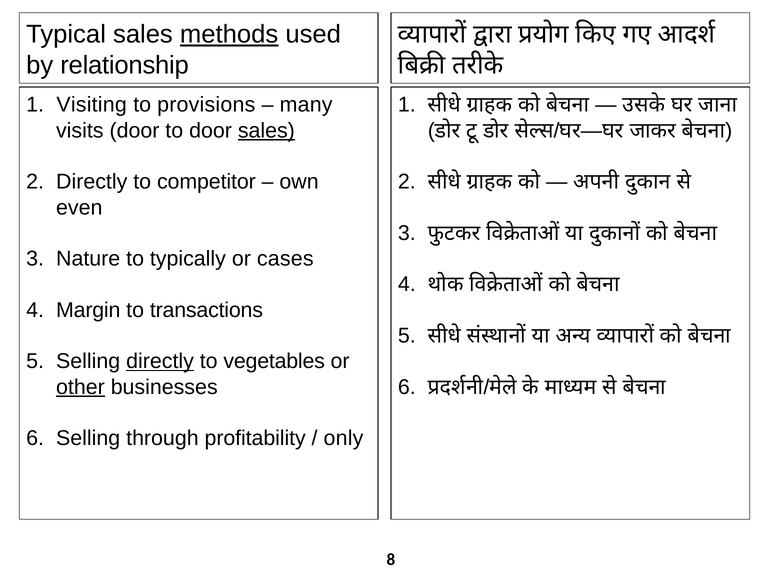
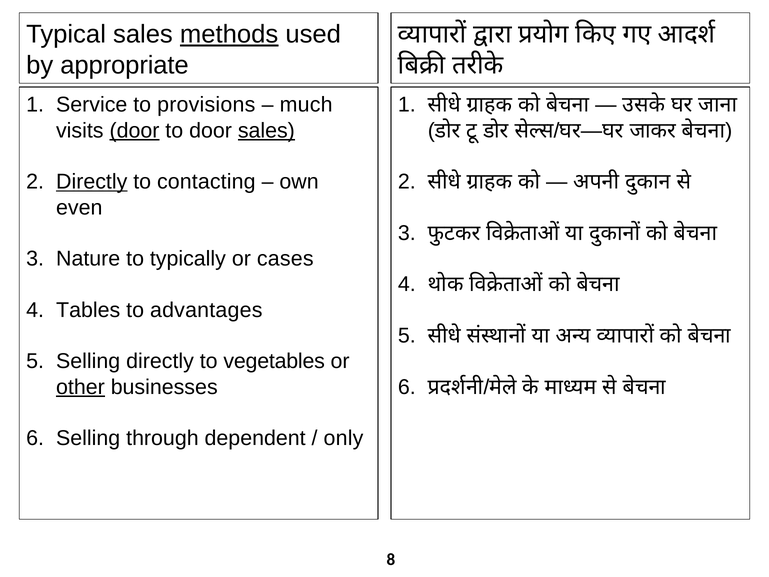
relationship: relationship -> appropriate (125, 65)
Visiting: Visiting -> Service (92, 105)
many: many -> much (306, 105)
door underline: none -> present (134, 130)
Directly underline: none -> present (92, 182)
competitor: competitor -> contacting (206, 182)
Margin: Margin -> Tables (88, 310)
transactions: transactions -> advantages (206, 310)
directly underline: present -> none (160, 361)
profitability: profitability -> dependent (255, 438)
